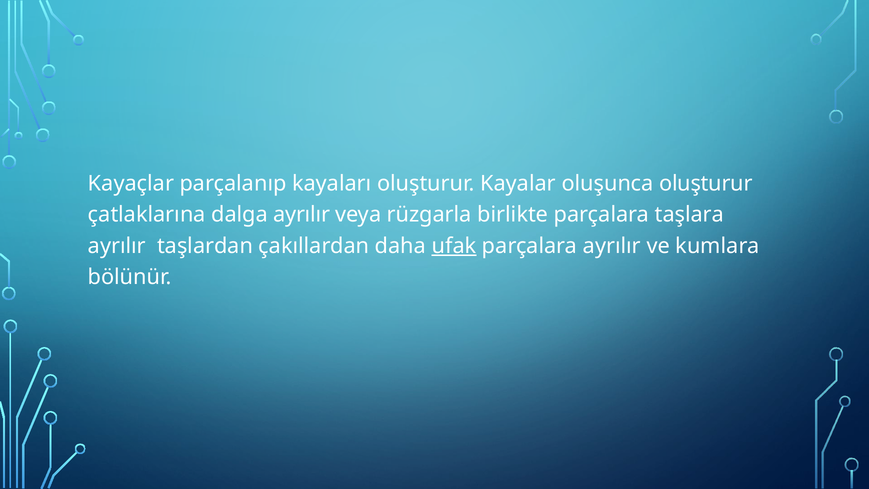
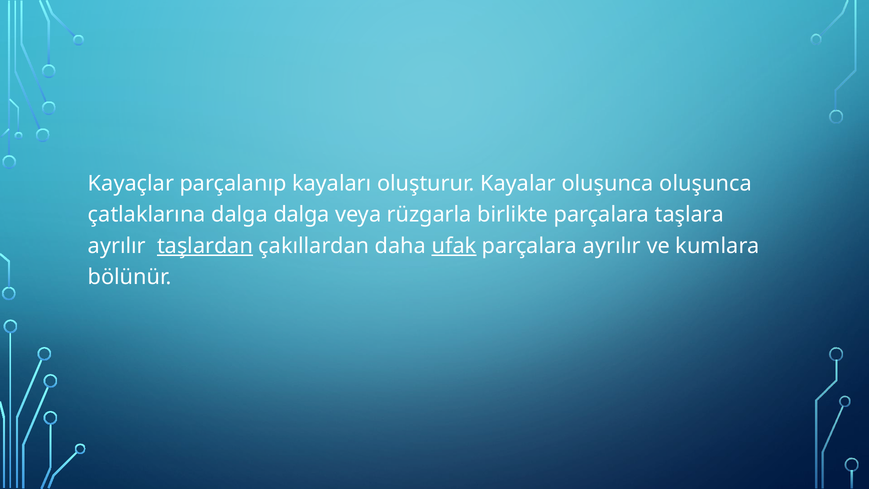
oluşunca oluşturur: oluşturur -> oluşunca (706, 183)
dalga ayrılır: ayrılır -> dalga (302, 215)
taşlardan underline: none -> present (205, 246)
